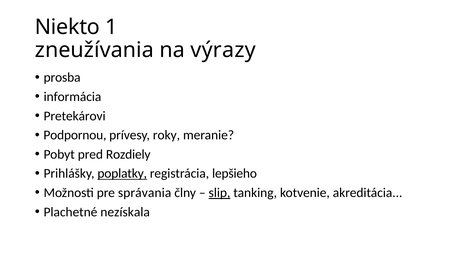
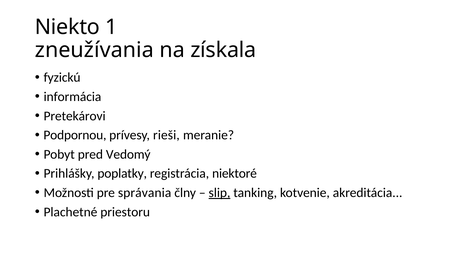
výrazy: výrazy -> získala (223, 50)
prosba: prosba -> fyzickú (62, 78)
roky: roky -> rieši (166, 135)
Rozdiely: Rozdiely -> Vedomý (128, 154)
poplatky underline: present -> none (122, 174)
lepšieho: lepšieho -> niektoré (235, 174)
nezískala: nezískala -> priestoru (125, 212)
